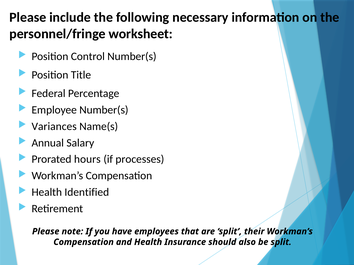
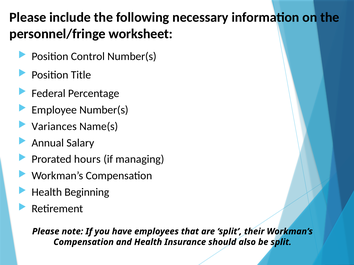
processes: processes -> managing (140, 160)
Identified: Identified -> Beginning (87, 193)
